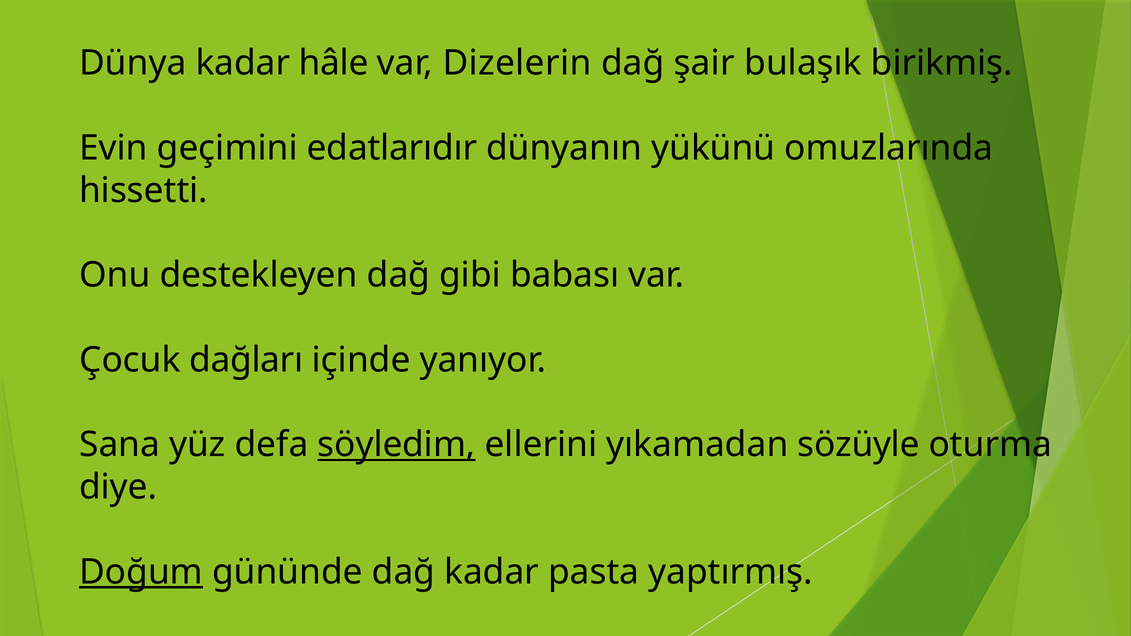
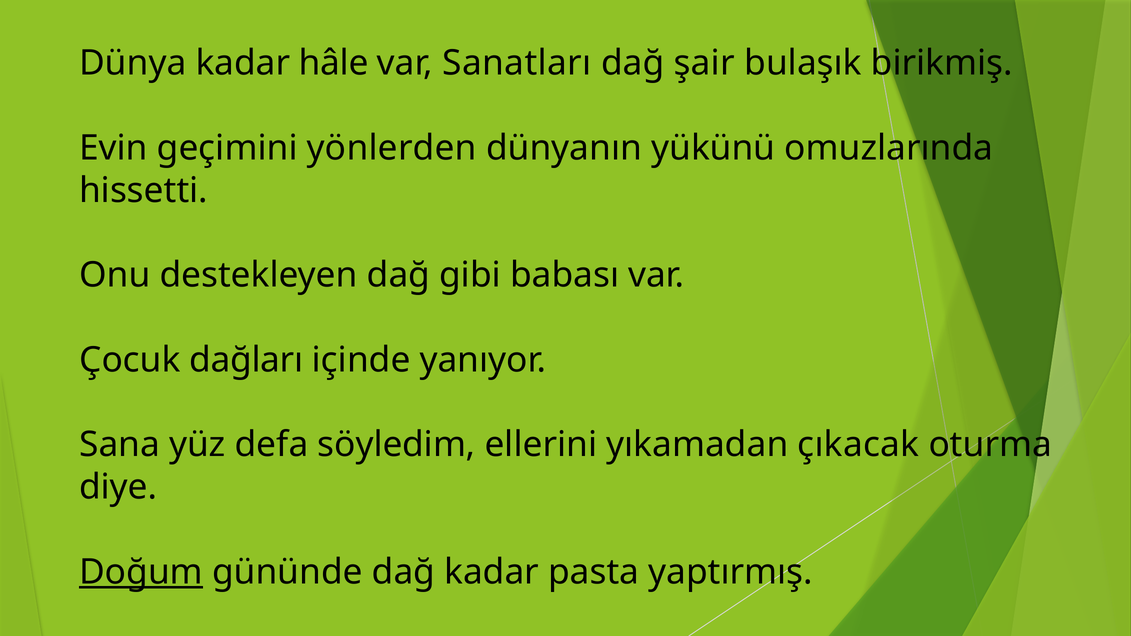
Dizelerin: Dizelerin -> Sanatları (517, 63)
edatlarıdır: edatlarıdır -> yönlerden (392, 148)
söyledim underline: present -> none (396, 445)
sözüyle: sözüyle -> çıkacak (858, 445)
